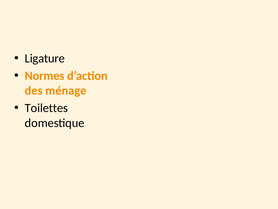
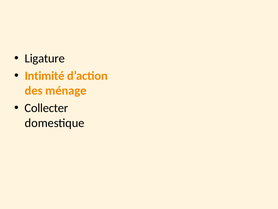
Normes: Normes -> Intimité (45, 76)
Toilettes: Toilettes -> Collecter (46, 108)
